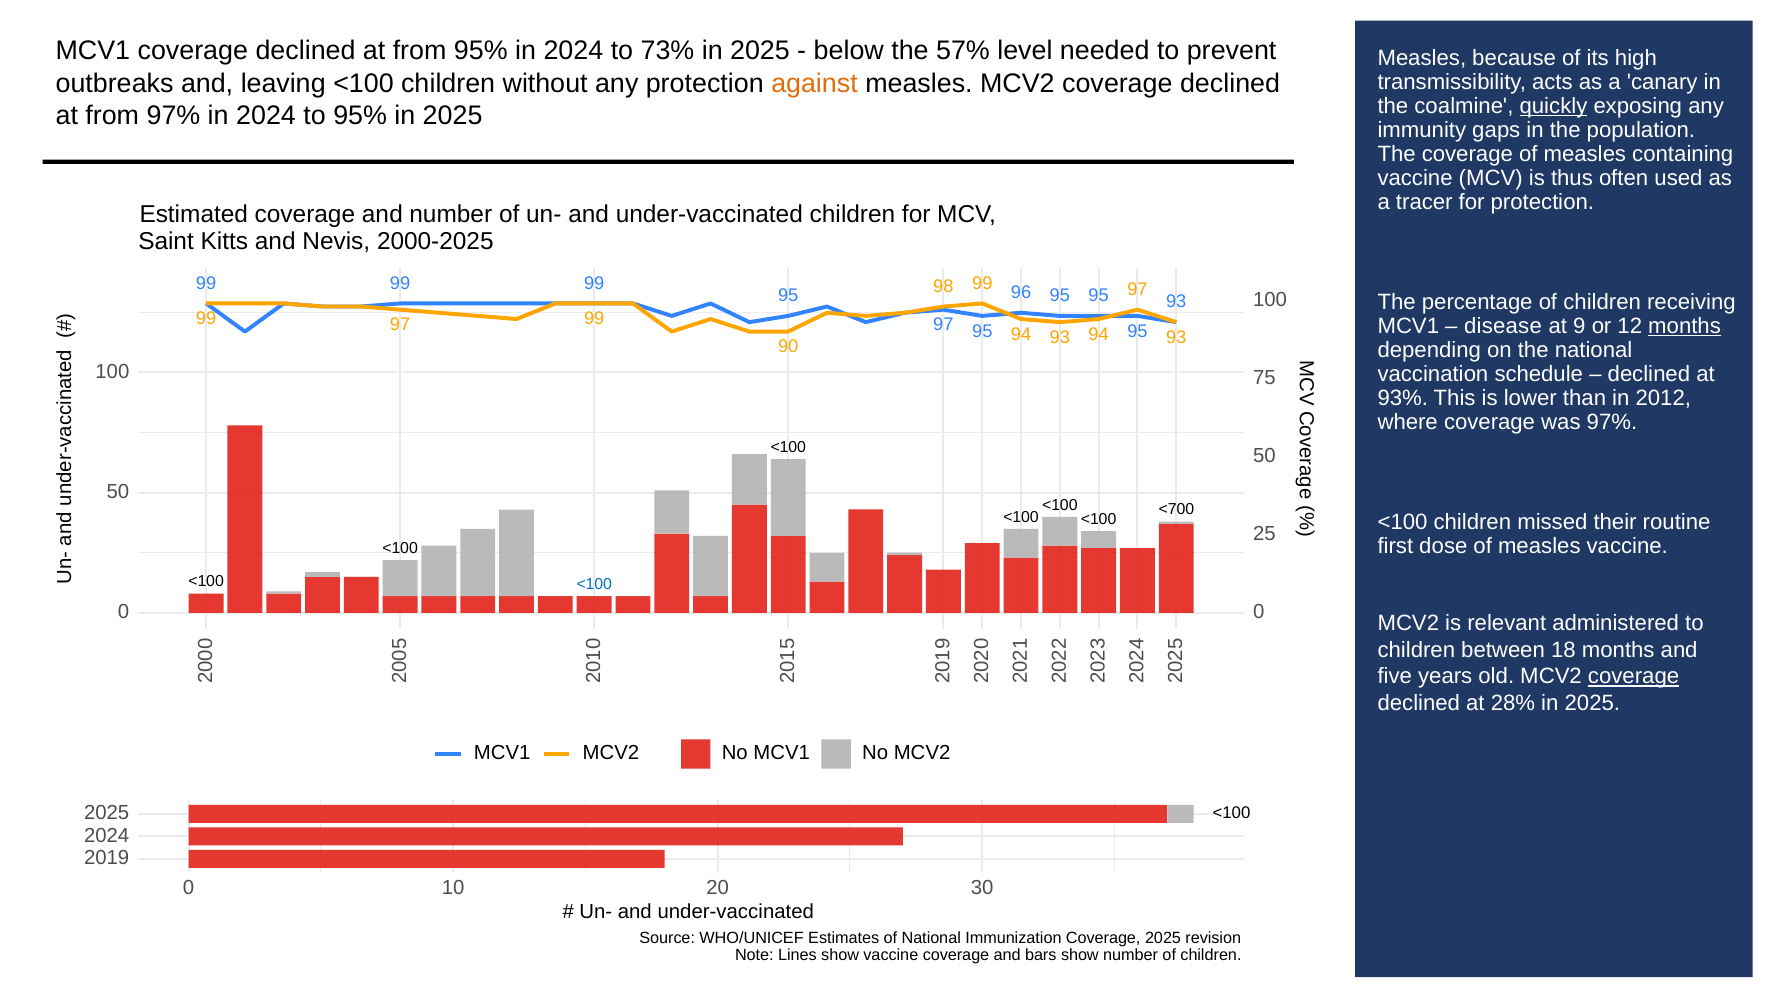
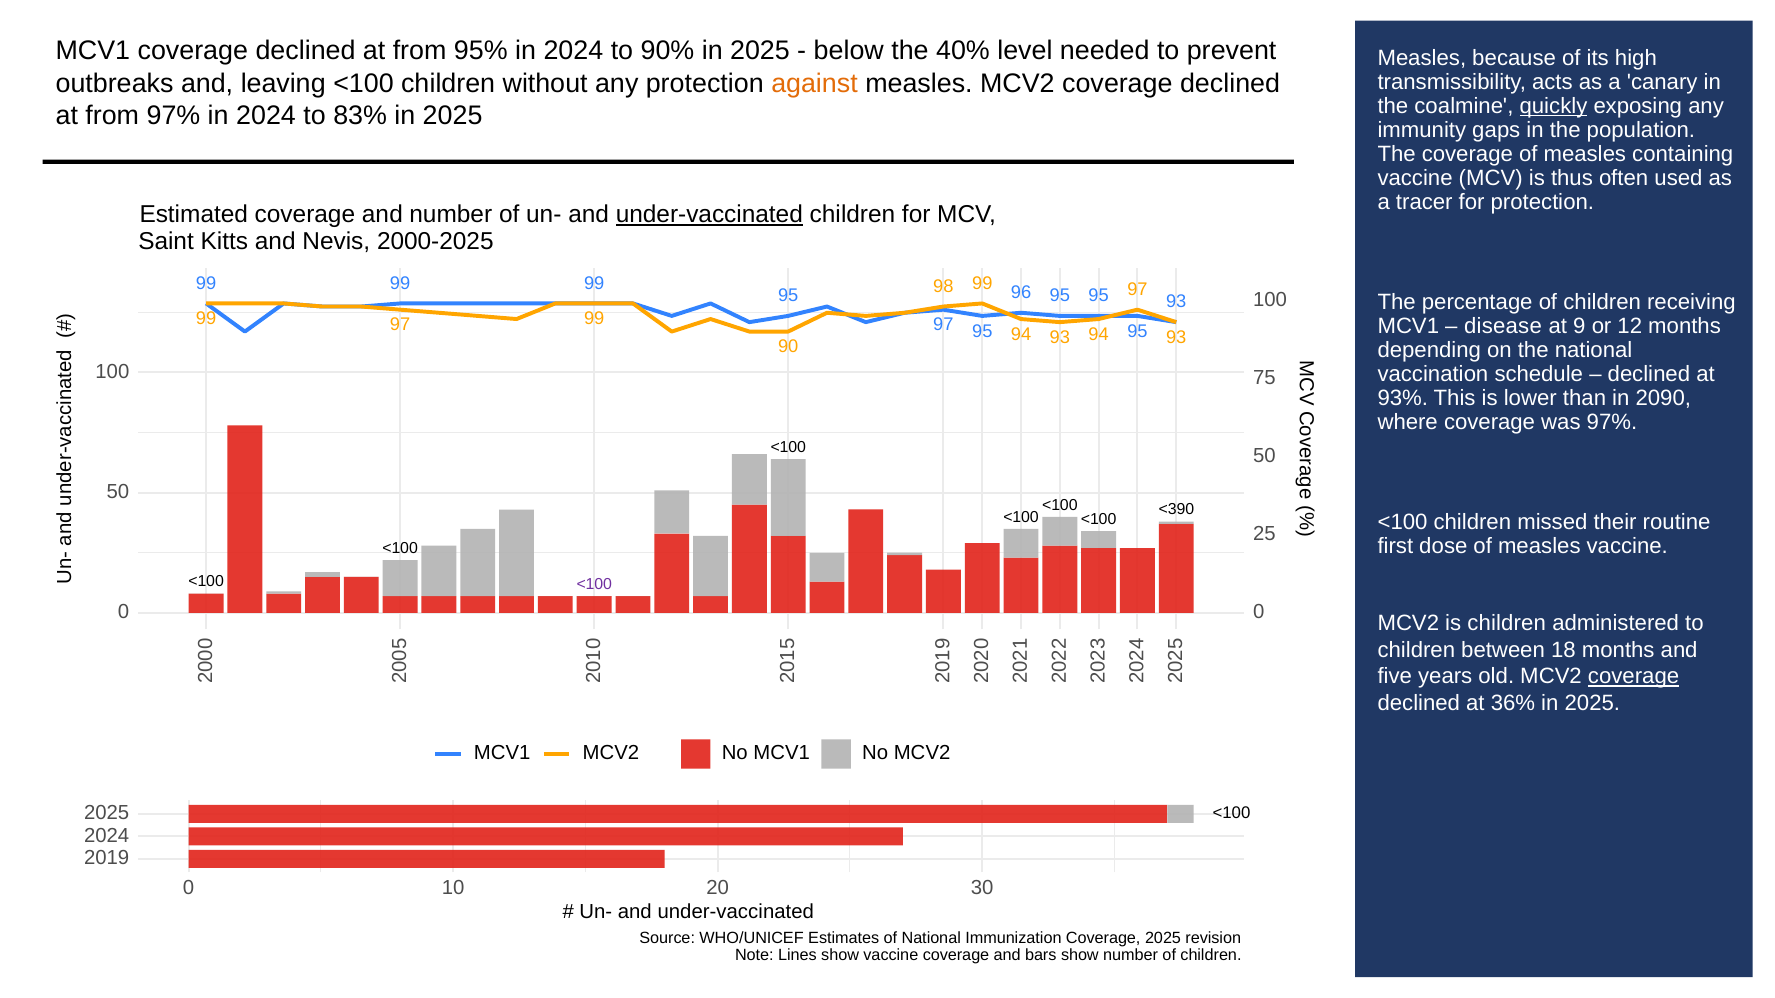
73%: 73% -> 90% (667, 51)
57%: 57% -> 40% (963, 51)
to 95%: 95% -> 83% (360, 116)
under-vaccinated underline: none -> present (709, 215)
months underline: present -> none (1685, 326)
2012: 2012 -> 2090 (1663, 398)
<700: <700 -> <390 (1176, 510)
<100 colour: blue -> purple (594, 584)
is relevant: relevant -> children (1507, 624)
28%: 28% -> 36% (1513, 703)
